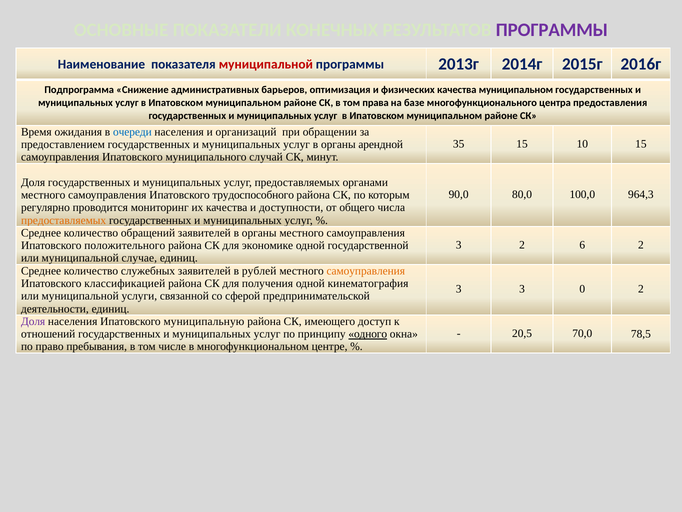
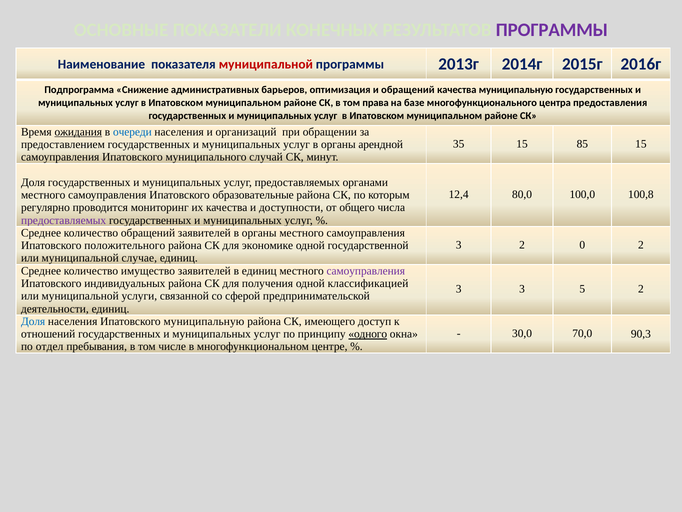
и физических: физических -> обращений (408, 90)
качества муниципальном: муниципальном -> муниципальную (516, 90)
ожидания underline: none -> present (78, 132)
10: 10 -> 85 (582, 144)
90,0: 90,0 -> 12,4 (459, 194)
964,3: 964,3 -> 100,8 (641, 194)
трудоспособного: трудоспособного -> образовательные (253, 195)
предоставляемых colour: orange -> purple (64, 220)
6: 6 -> 0 (582, 245)
служебных: служебных -> имущество (148, 271)
в рублей: рублей -> единиц (259, 271)
самоуправления colour: orange -> purple (366, 271)
классификацией: классификацией -> индивидуальных (125, 283)
кинематография: кинематография -> классификацией (368, 283)
0: 0 -> 5 (582, 289)
Доля colour: purple -> blue (33, 321)
20,5: 20,5 -> 30,0 (522, 333)
78,5: 78,5 -> 90,3 (641, 334)
право: право -> отдел (50, 346)
